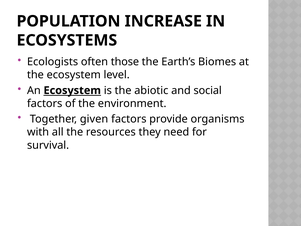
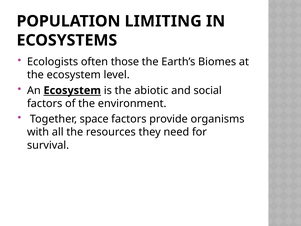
INCREASE: INCREASE -> LIMITING (163, 21)
given: given -> space (94, 119)
